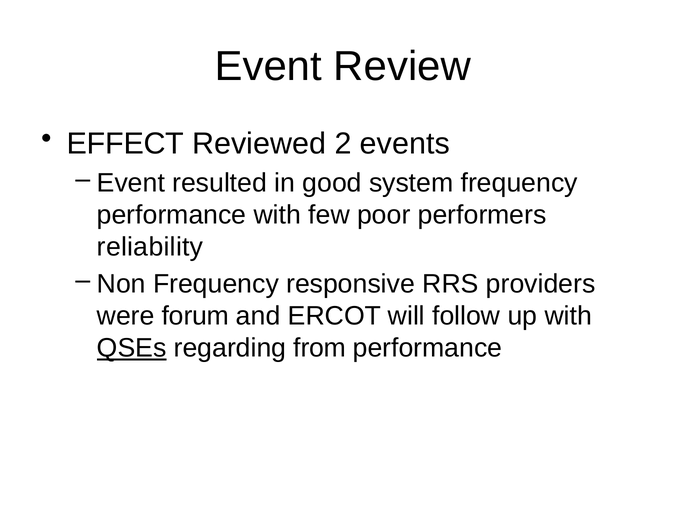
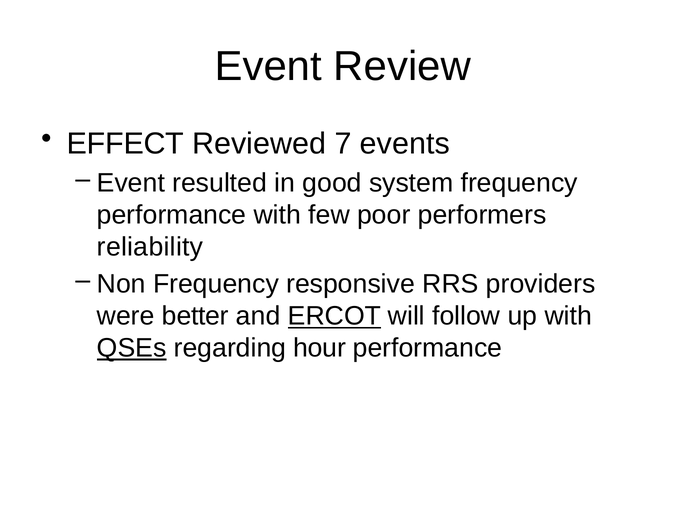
2: 2 -> 7 (343, 144)
forum: forum -> better (195, 316)
ERCOT underline: none -> present (334, 316)
from: from -> hour (320, 348)
